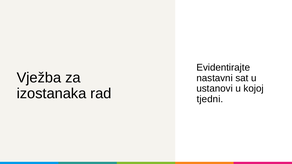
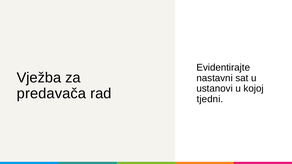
izostanaka: izostanaka -> predavača (51, 94)
